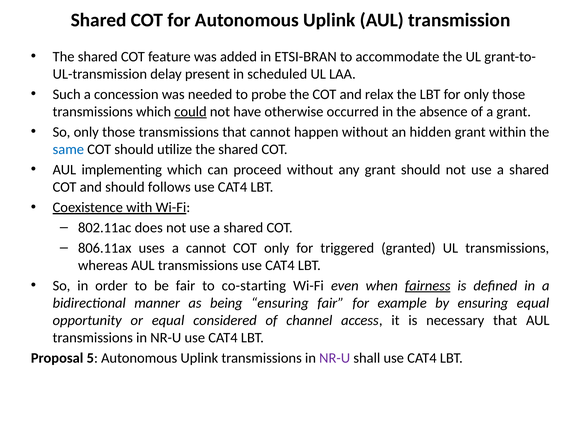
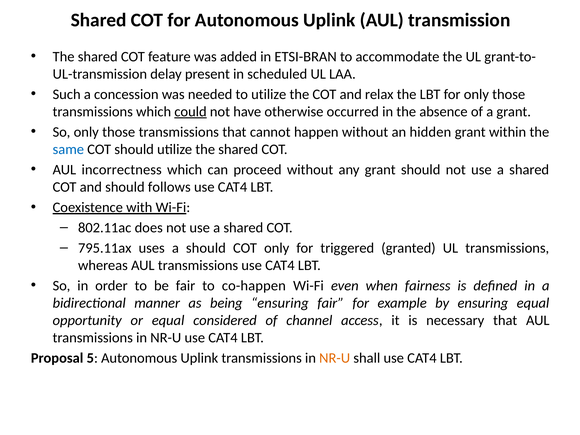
to probe: probe -> utilize (269, 94)
implementing: implementing -> incorrectness (122, 170)
806.11ax: 806.11ax -> 795.11ax (105, 248)
a cannot: cannot -> should (206, 248)
co-starting: co-starting -> co-happen (254, 286)
fairness underline: present -> none (428, 286)
NR-U colour: purple -> orange (335, 358)
